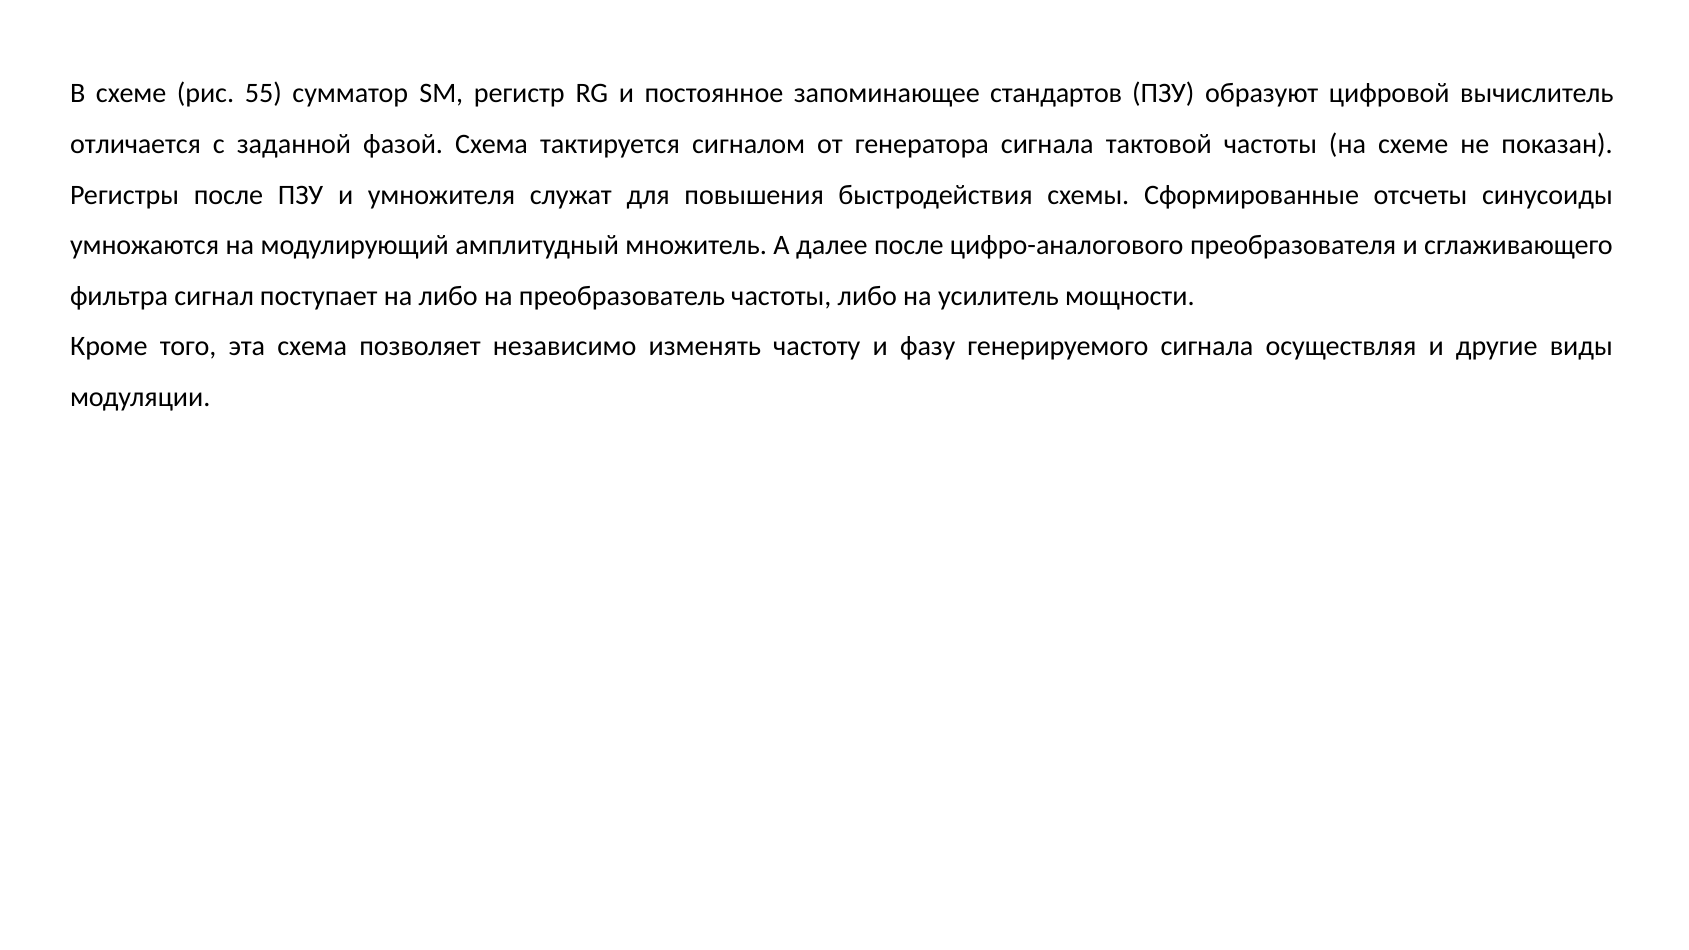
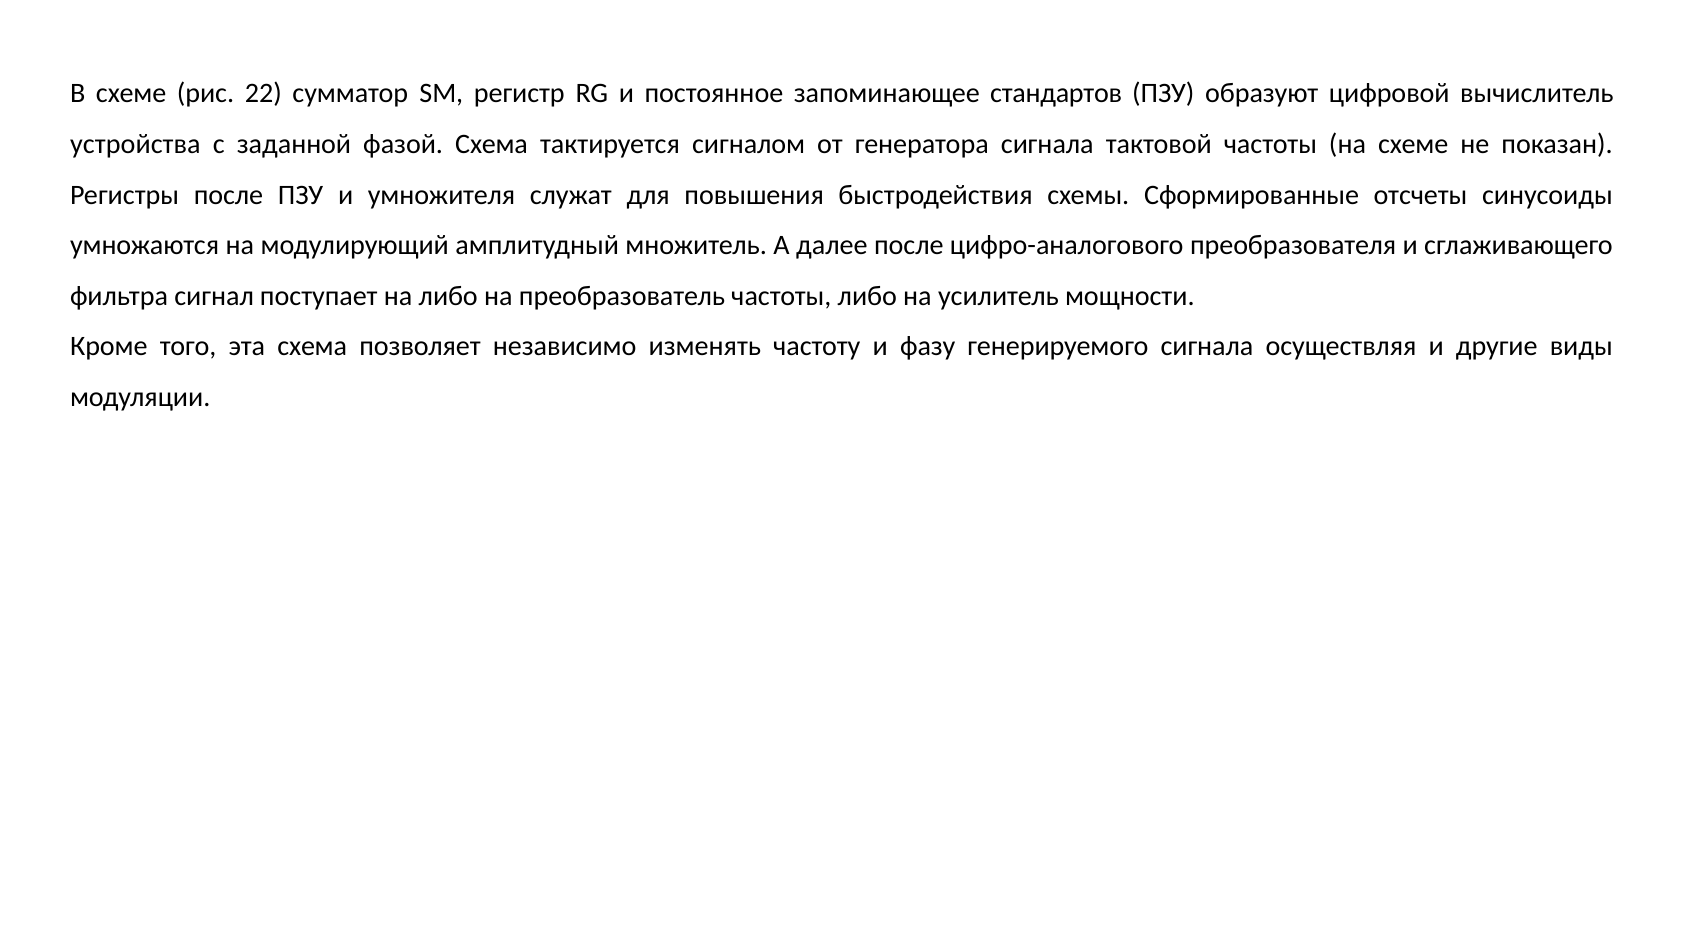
55: 55 -> 22 (263, 94)
отличается: отличается -> устройства (135, 144)
